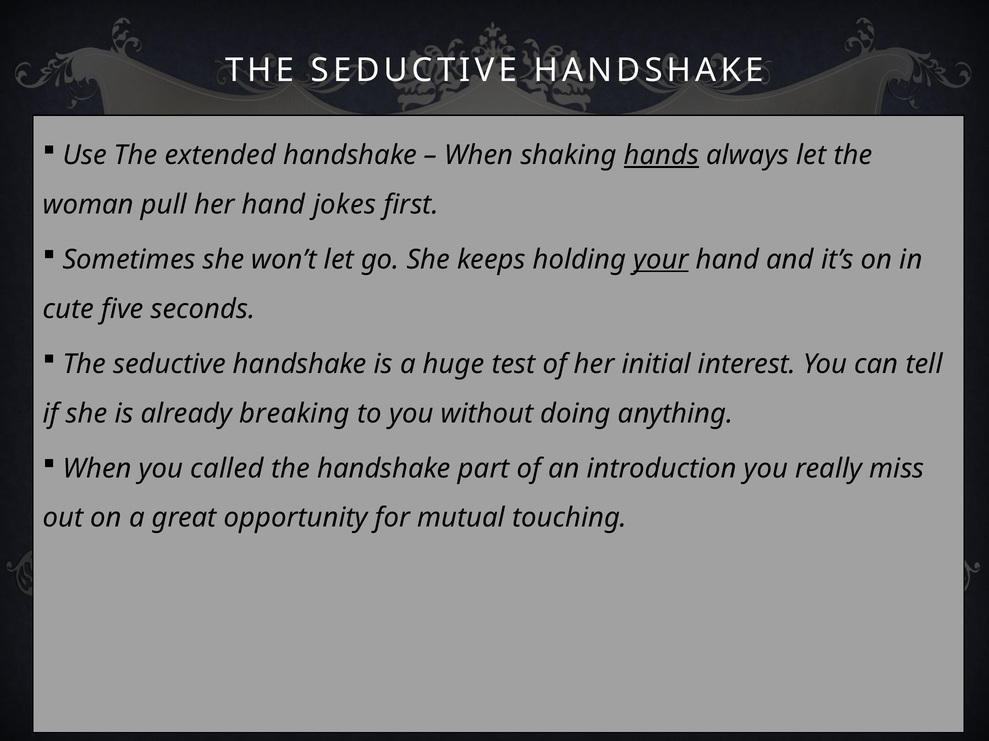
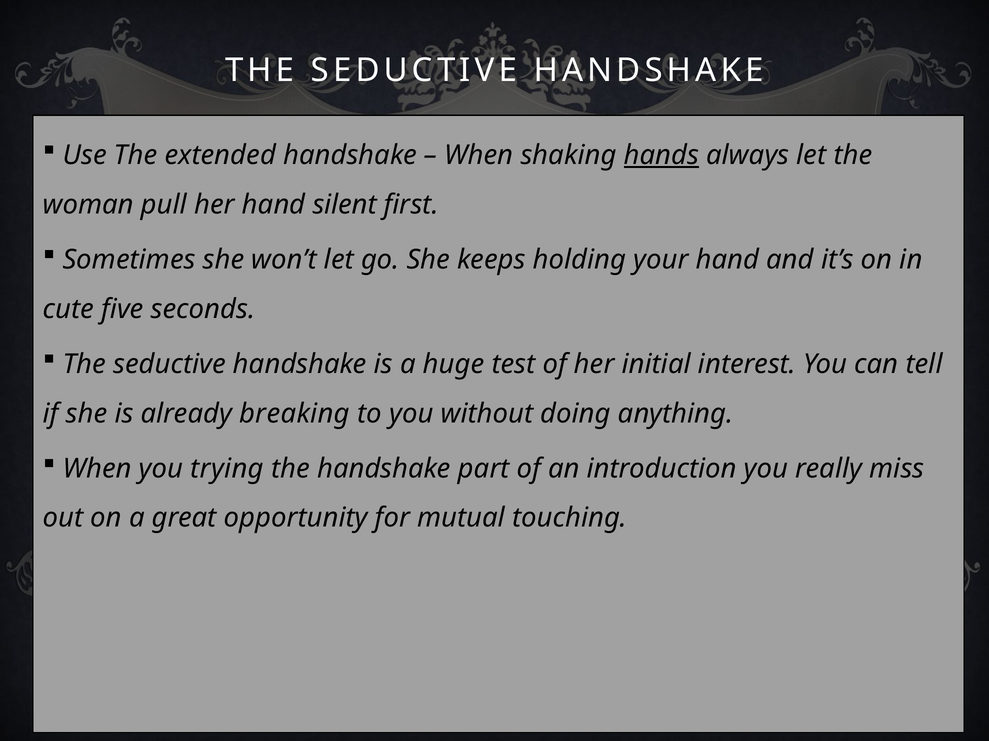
jokes: jokes -> silent (345, 205)
your underline: present -> none (661, 260)
called: called -> trying (227, 469)
